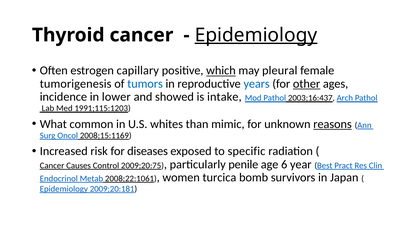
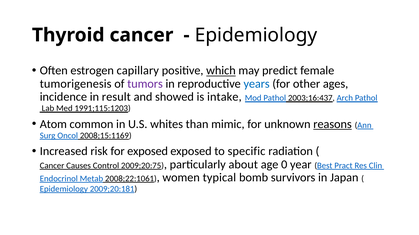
Epidemiology underline: present -> none (256, 35)
pleural: pleural -> predict (280, 71)
tumors colour: blue -> purple (145, 84)
other underline: present -> none (307, 84)
lower: lower -> result (116, 97)
What: What -> Atom (53, 124)
for diseases: diseases -> exposed (148, 152)
penile: penile -> about (243, 165)
6: 6 -> 0 (284, 165)
turcica: turcica -> typical (219, 178)
